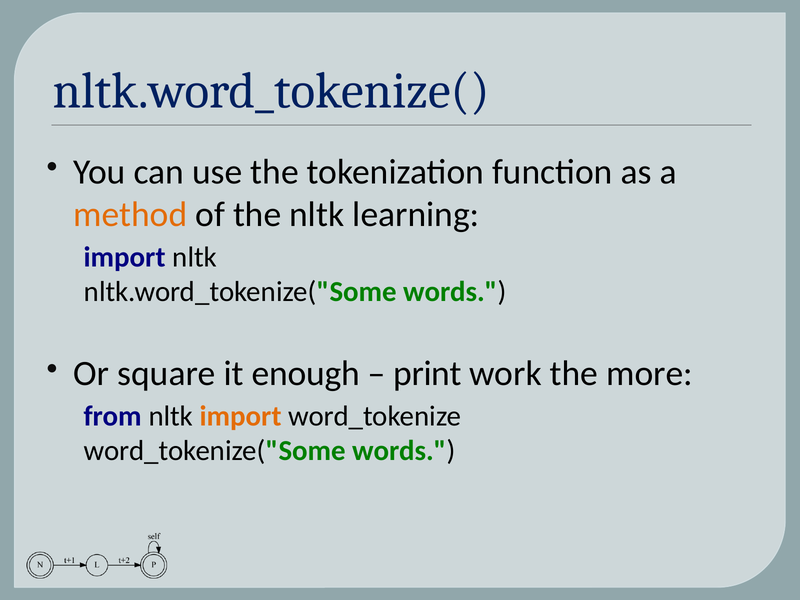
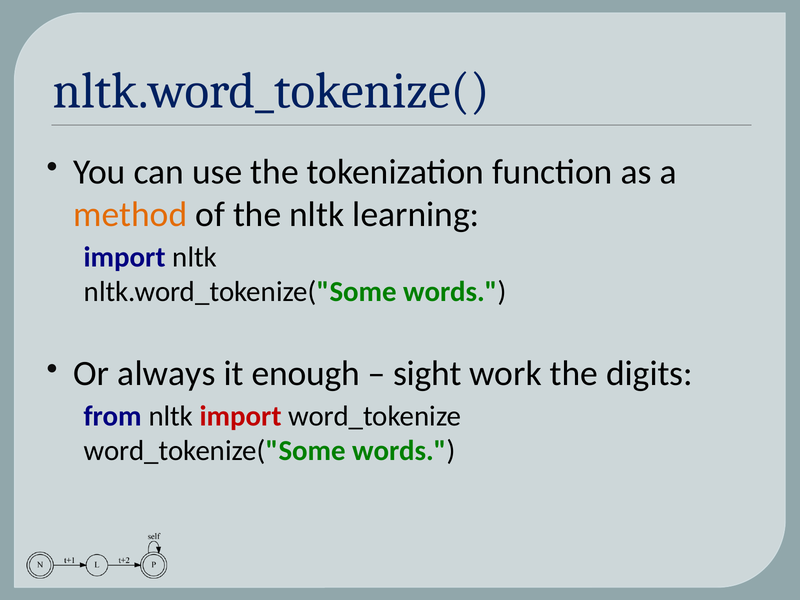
square: square -> always (166, 374)
print: print -> sight (427, 374)
more: more -> digits (649, 374)
import colour: orange -> red (241, 416)
